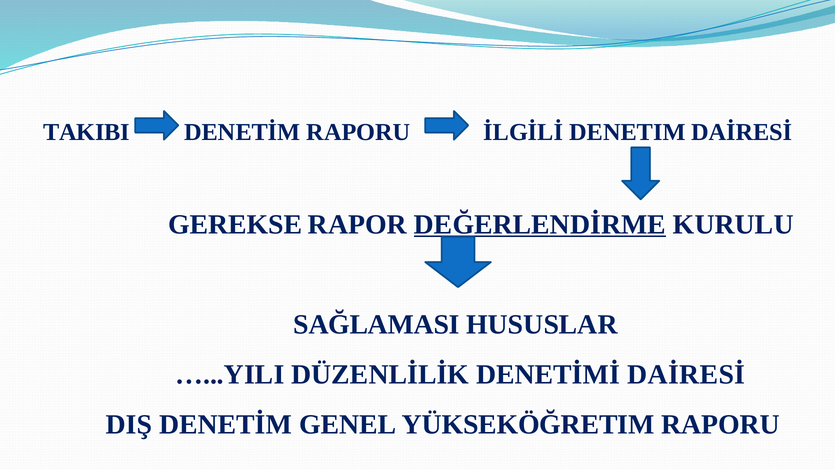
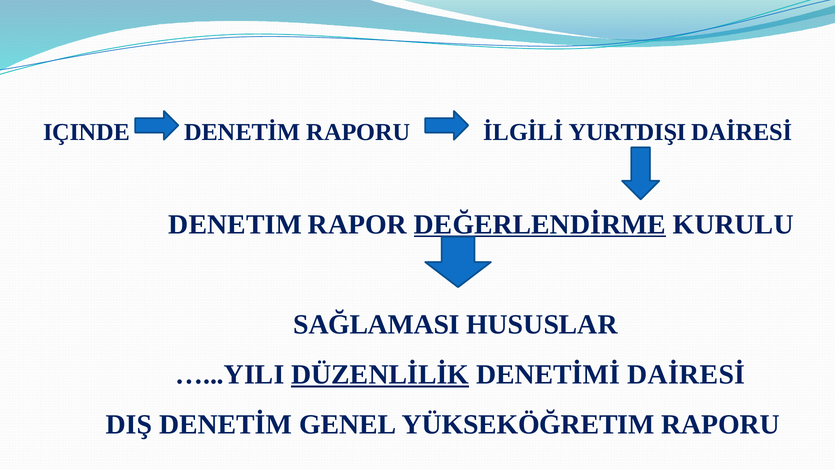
TAKIBI: TAKIBI -> IÇINDE (86, 133)
DENETIM: DENETIM -> YURTDIŞI (628, 133)
GEREKSE: GEREKSE -> DENETIM (235, 225)
DÜZENLİLİK underline: none -> present (380, 375)
